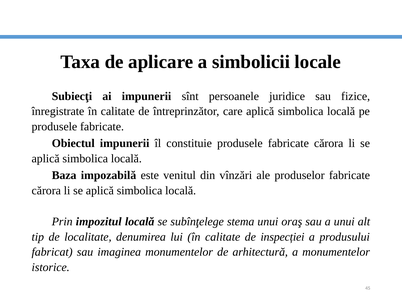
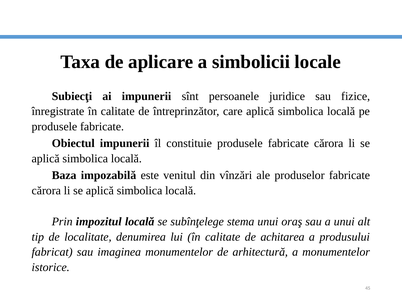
inspecției: inspecției -> achitarea (282, 236)
